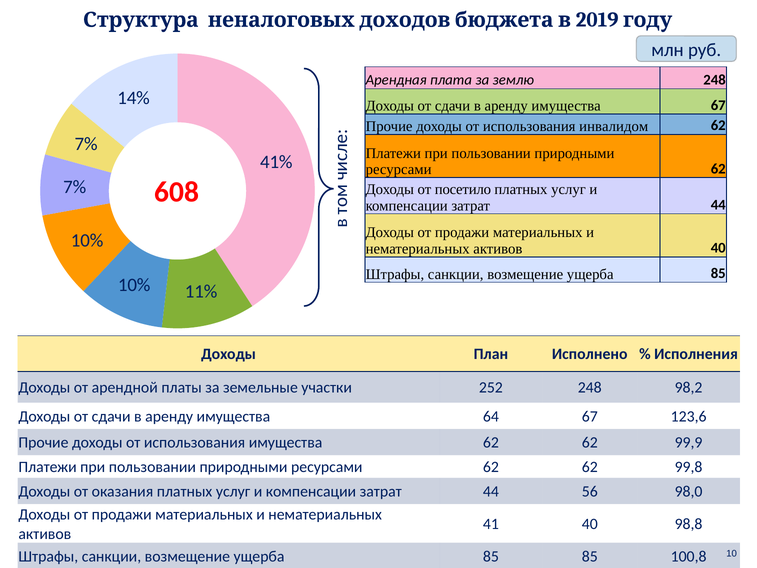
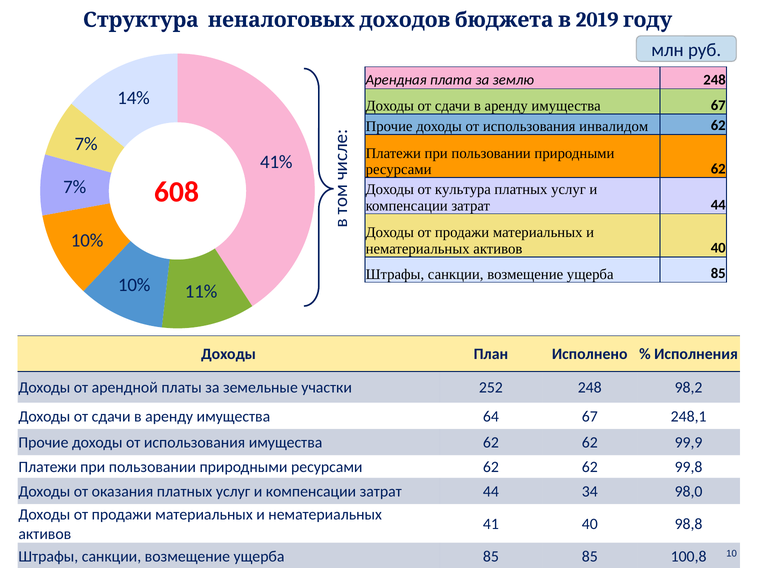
посетило: посетило -> культура (463, 189)
123,6: 123,6 -> 248,1 (689, 416)
56: 56 -> 34 (590, 491)
